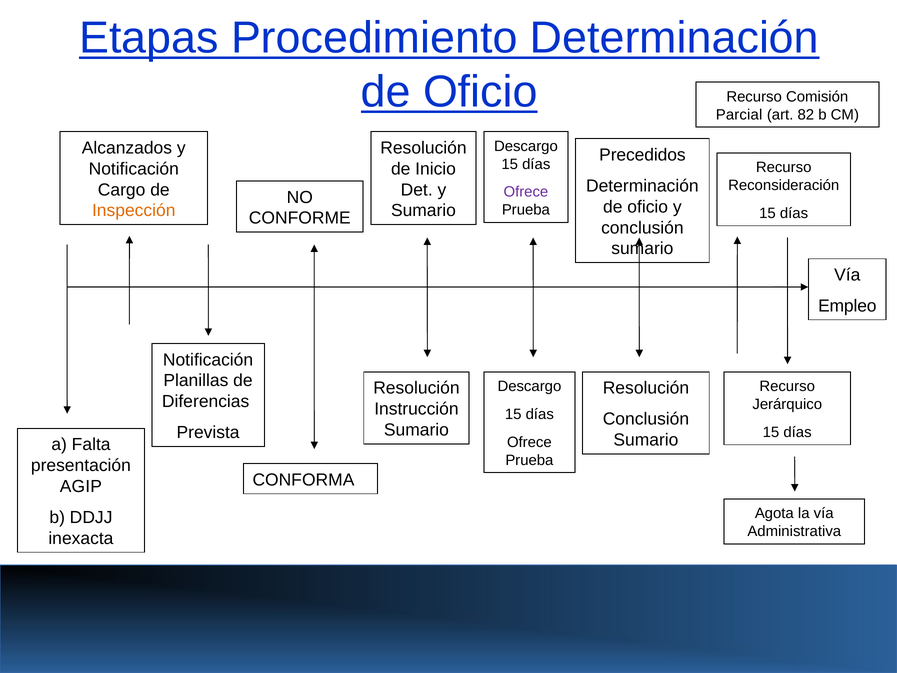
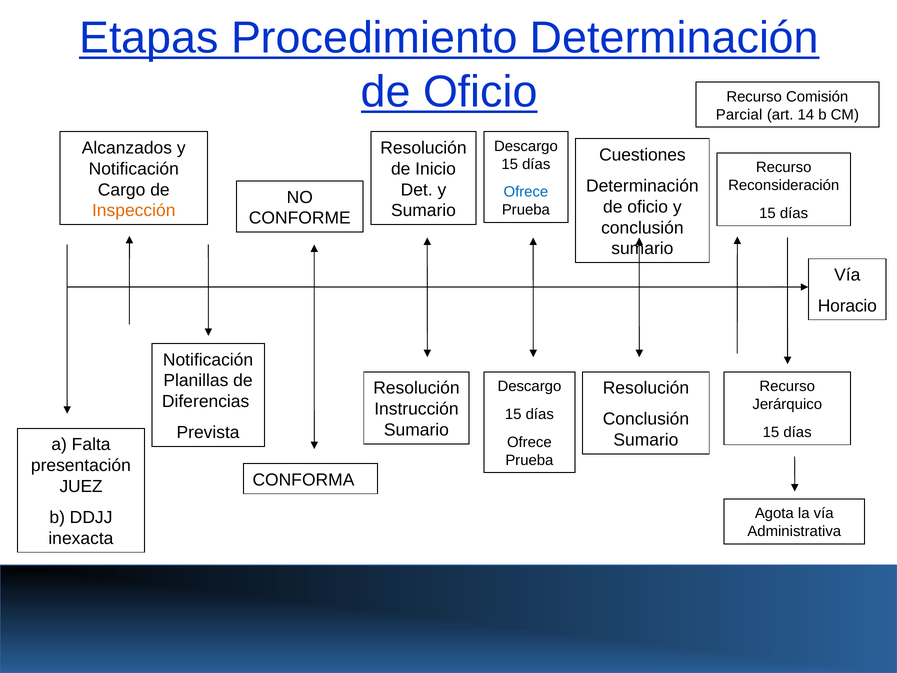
82: 82 -> 14 (806, 115)
Precedidos: Precedidos -> Cuestiones (642, 155)
Ofrece colour: purple -> blue (526, 192)
Empleo: Empleo -> Horacio (847, 306)
AGIP: AGIP -> JUEZ (81, 486)
